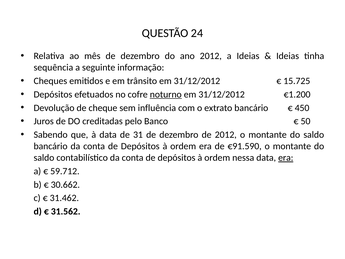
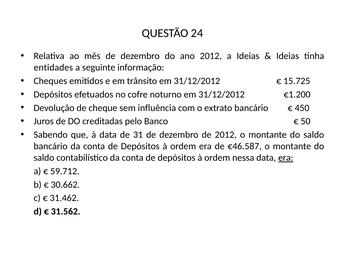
sequência: sequência -> entidades (53, 68)
noturno underline: present -> none (166, 94)
€91.590: €91.590 -> €46.587 (245, 146)
